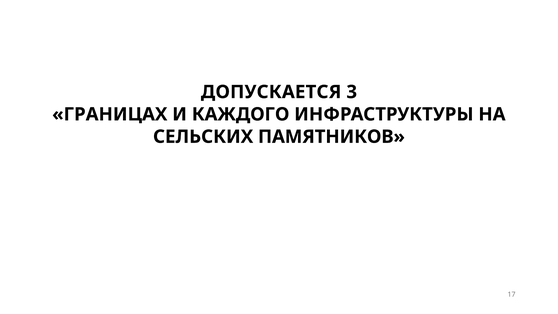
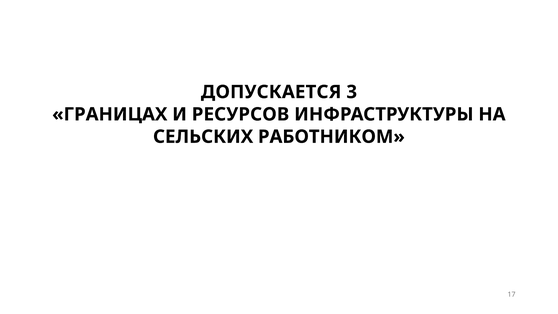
КАЖДОГО: КАЖДОГО -> РЕСУРСОВ (240, 114)
ПАМЯТНИКОВ: ПАМЯТНИКОВ -> РАБОТНИКОМ (331, 137)
